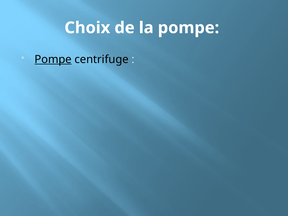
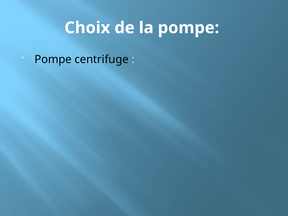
Pompe underline: present -> none (53, 59)
